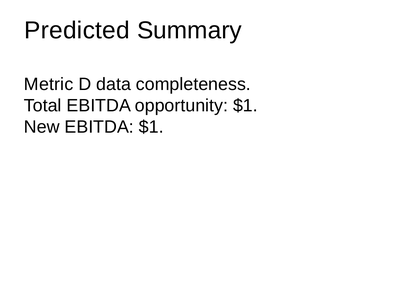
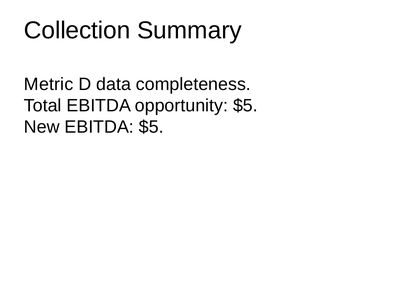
Predicted: Predicted -> Collection (77, 30)
opportunity $1: $1 -> $5 (245, 105)
EBITDA $1: $1 -> $5 (151, 127)
